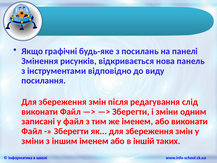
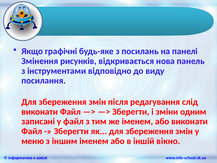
зміни: зміни -> меню (33, 141)
таких: таких -> вікно (168, 141)
